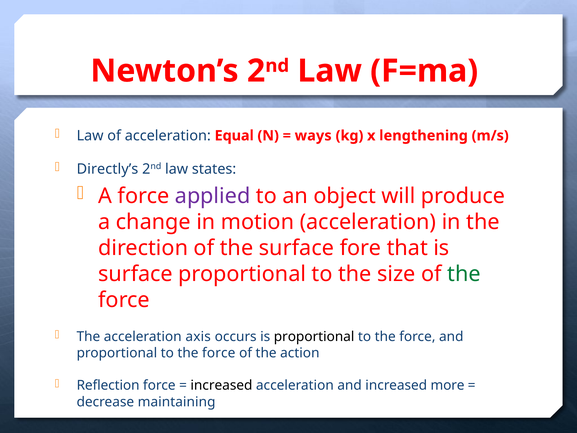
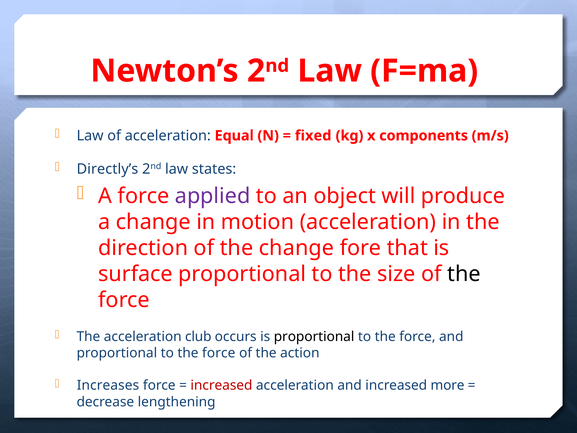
ways: ways -> fixed (313, 136)
lengthening: lengthening -> components (424, 136)
the surface: surface -> change (296, 248)
the colour: green -> black (464, 274)
axis: axis -> club (198, 337)
Reflection: Reflection -> Increases (108, 385)
increased colour: black -> red (221, 385)
maintaining: maintaining -> lengthening (177, 402)
